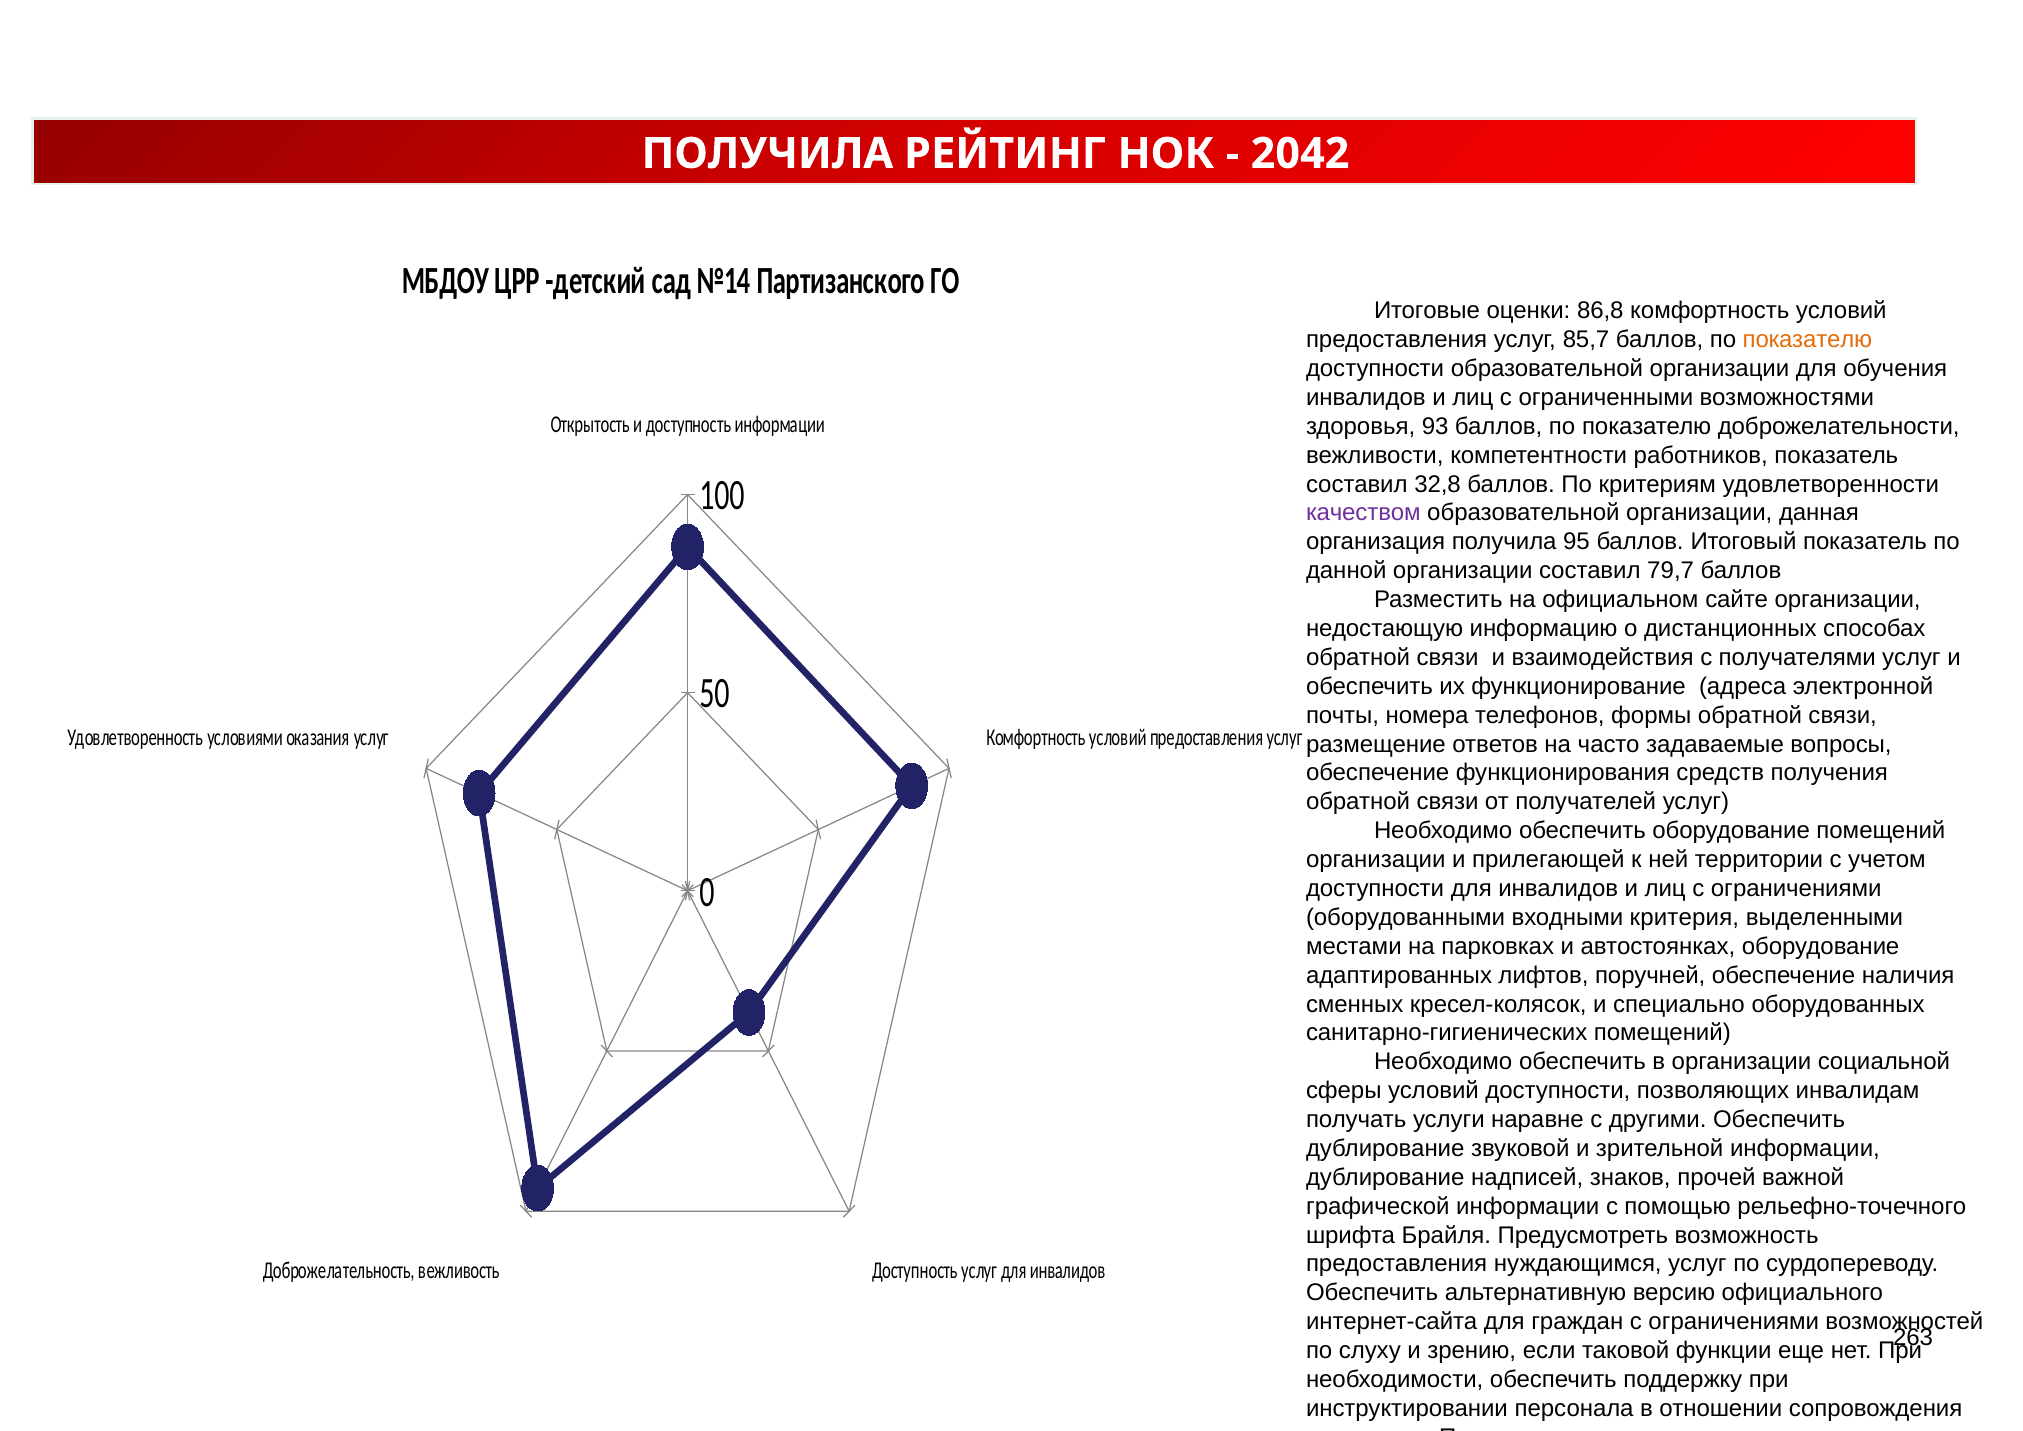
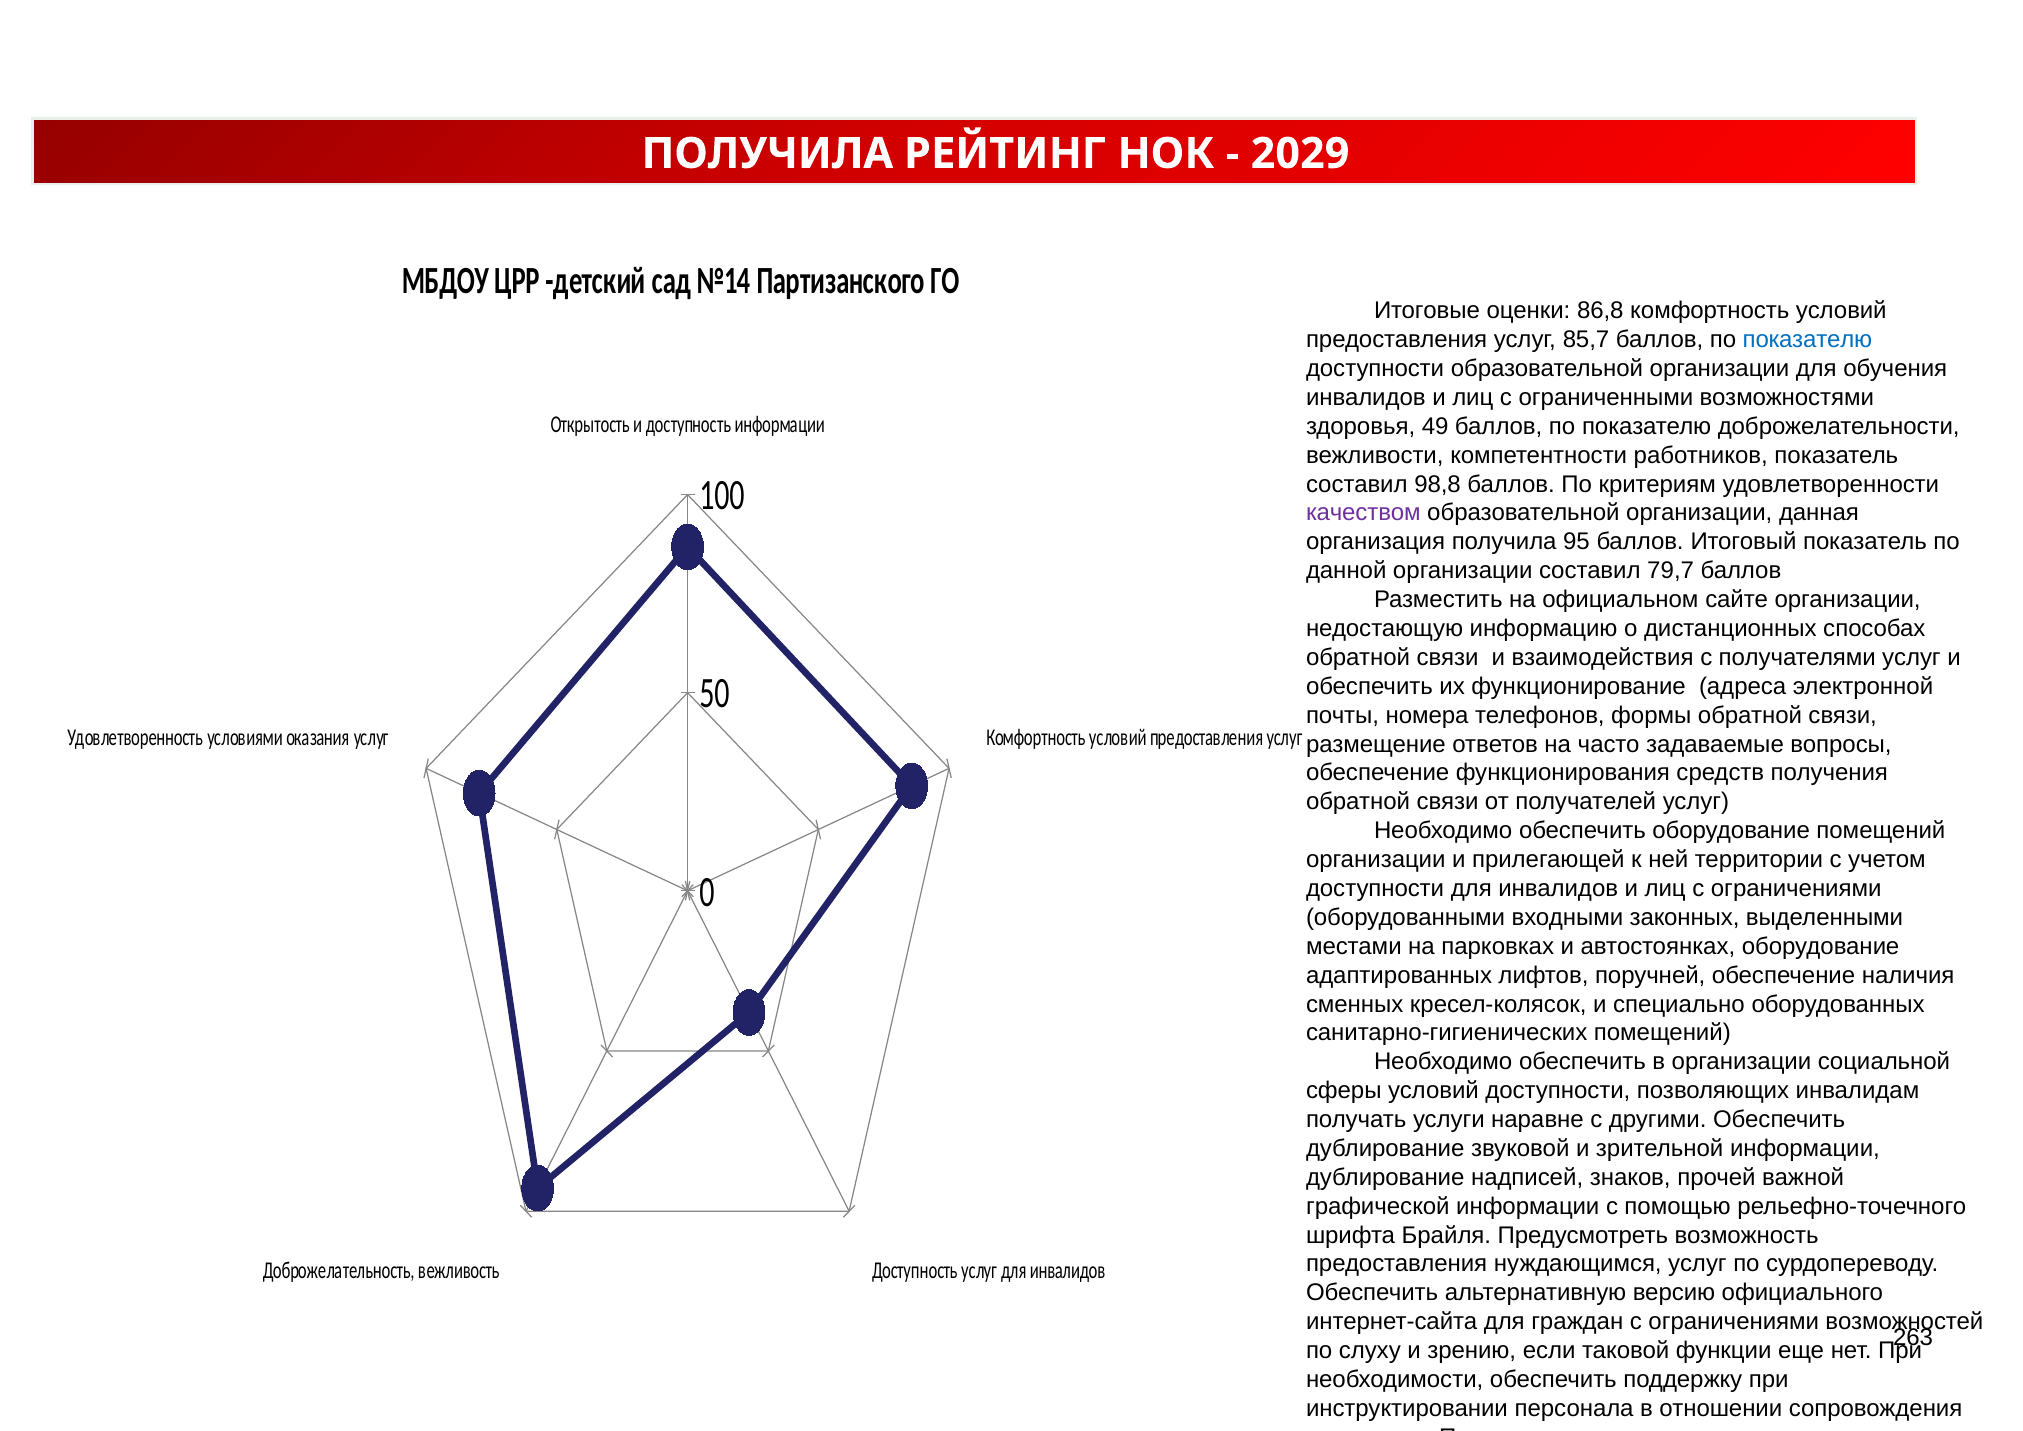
2042: 2042 -> 2029 (1300, 154)
показателю colour: orange -> blue (1807, 340)
93: 93 -> 49 (1435, 426)
32,8: 32,8 -> 98,8 (1438, 484)
критерия: критерия -> законных (1685, 917)
